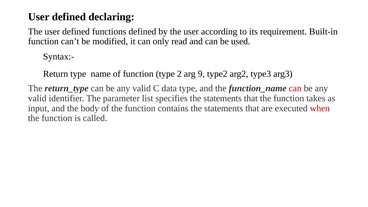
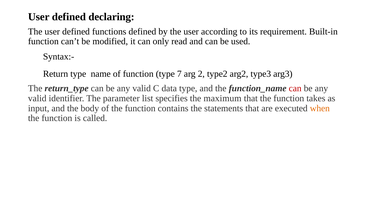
2: 2 -> 7 (179, 74)
9: 9 -> 2 (201, 74)
specifies the statements: statements -> maximum (223, 98)
when colour: red -> orange (320, 108)
